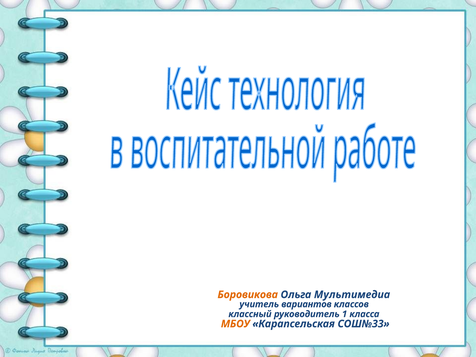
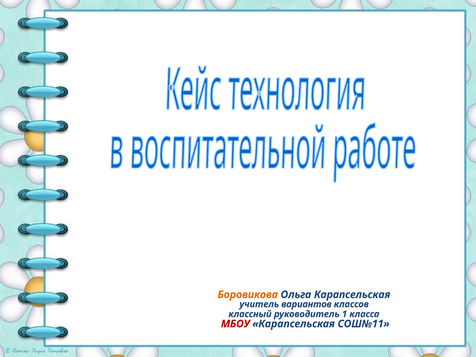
Ольга Мультимедиа: Мультимедиа -> Карапсельская (352, 295)
МБОУ colour: orange -> red (235, 324)
СОШ№33: СОШ№33 -> СОШ№11 (364, 324)
